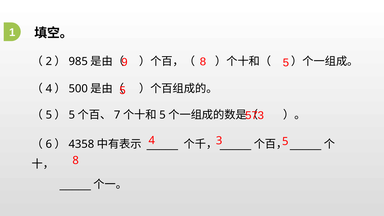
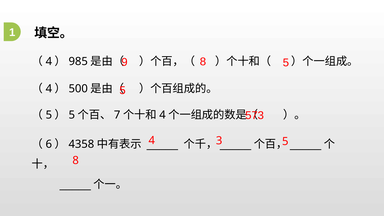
2: 2 -> 4 (49, 61)
5: 5 -> 4 (162, 115)
